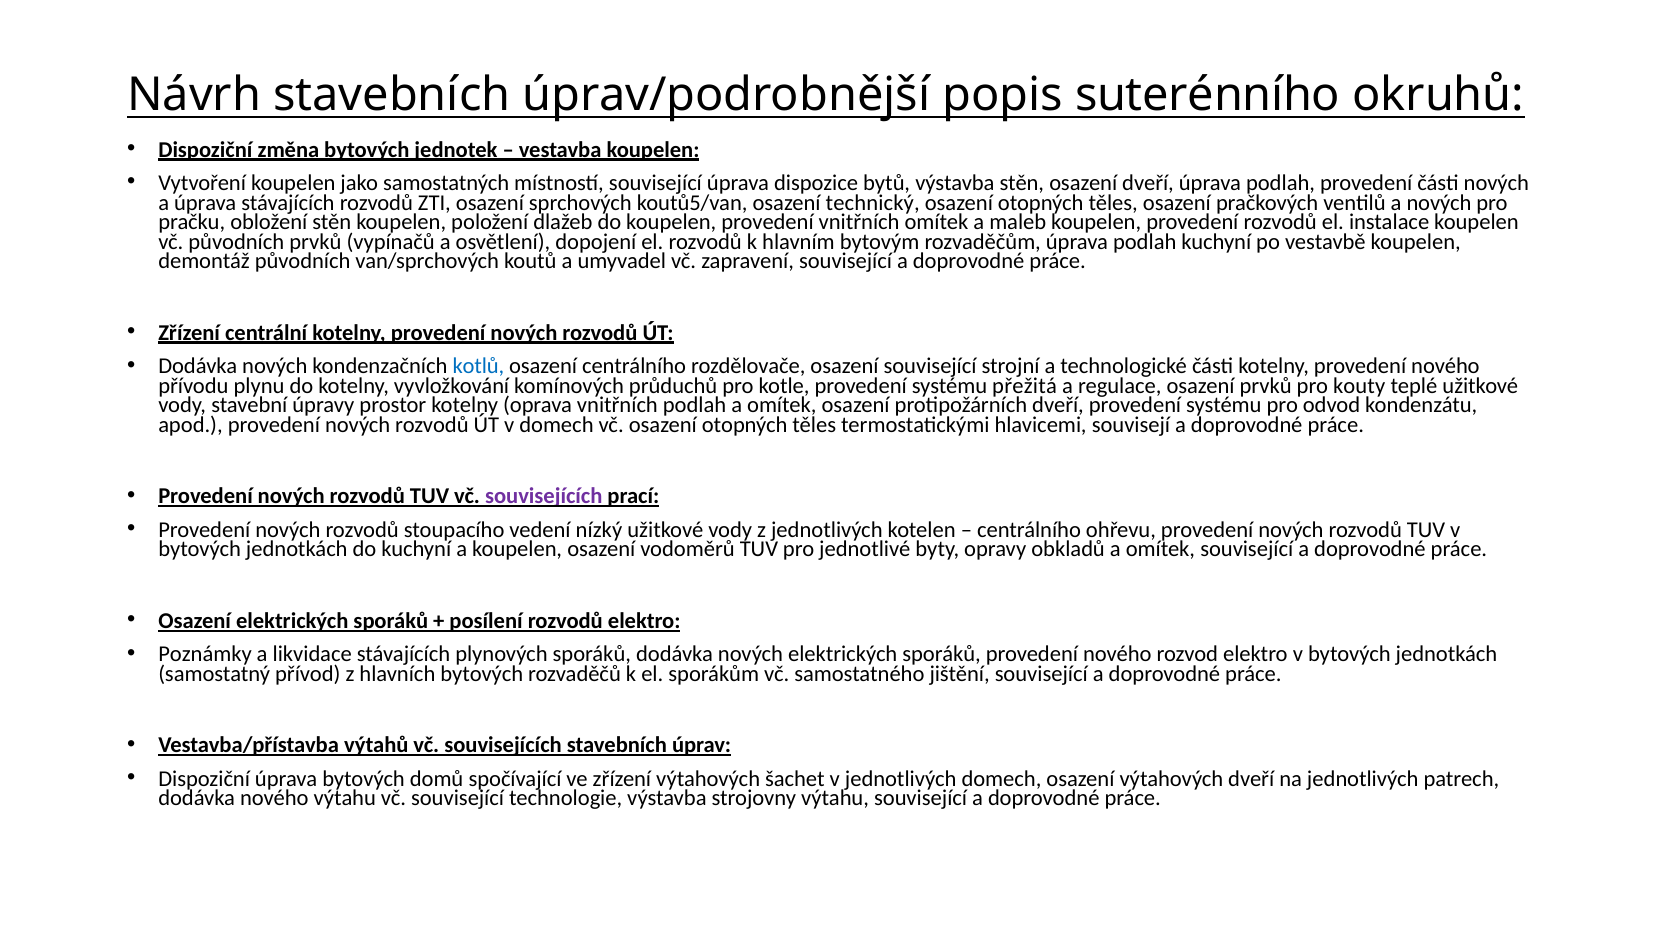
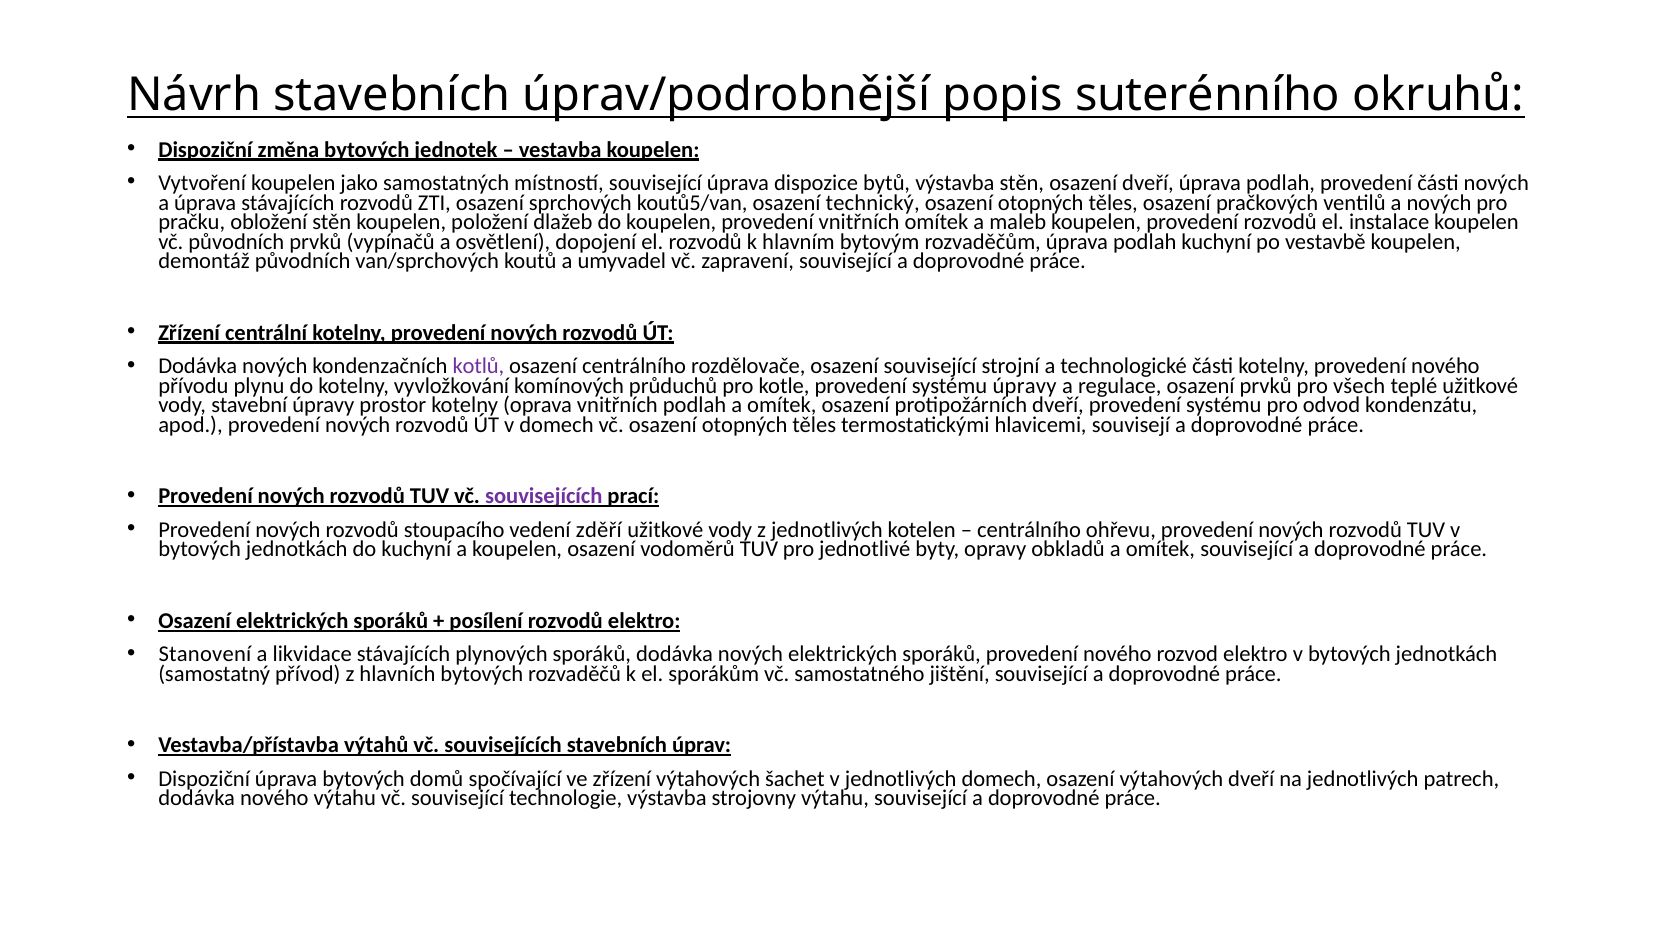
kotlů colour: blue -> purple (478, 367)
systému přežitá: přežitá -> úpravy (1025, 386)
kouty: kouty -> všech (1359, 386)
nízký: nízký -> zděří (599, 530)
Poznámky: Poznámky -> Stanovení (205, 655)
